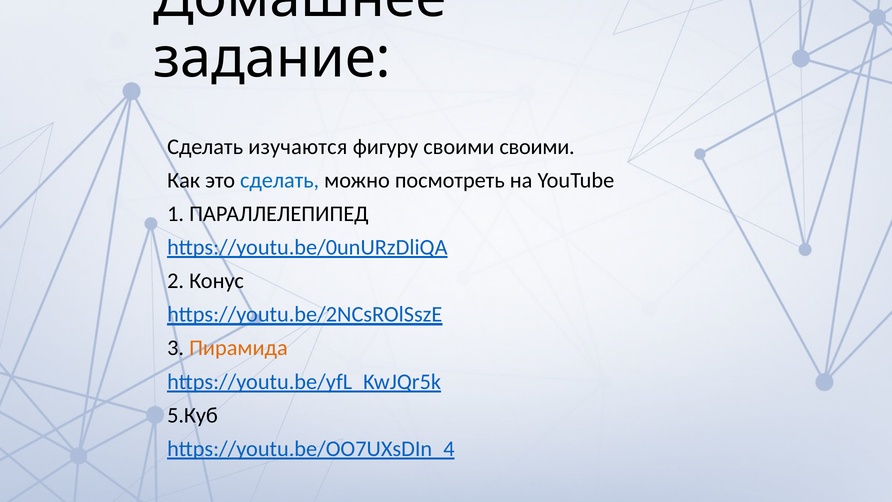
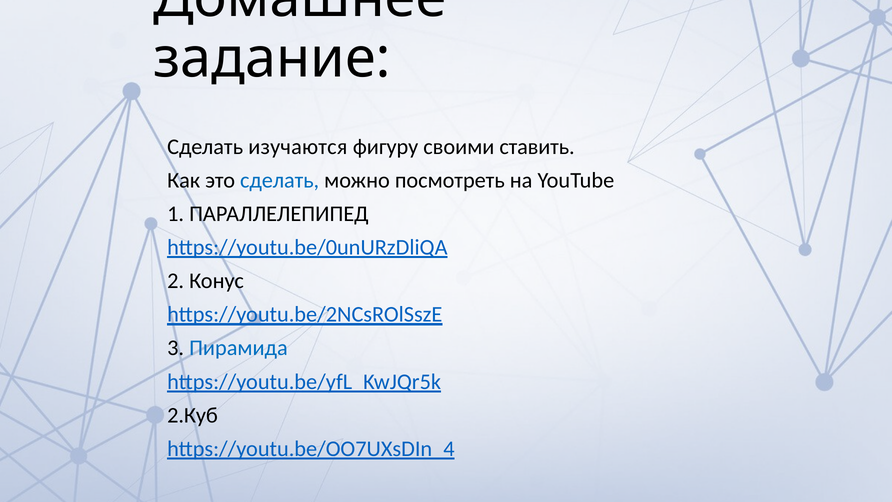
своими своими: своими -> ставить (537, 147)
Пирамида colour: orange -> blue (238, 348)
5.Куб: 5.Куб -> 2.Куб (192, 415)
